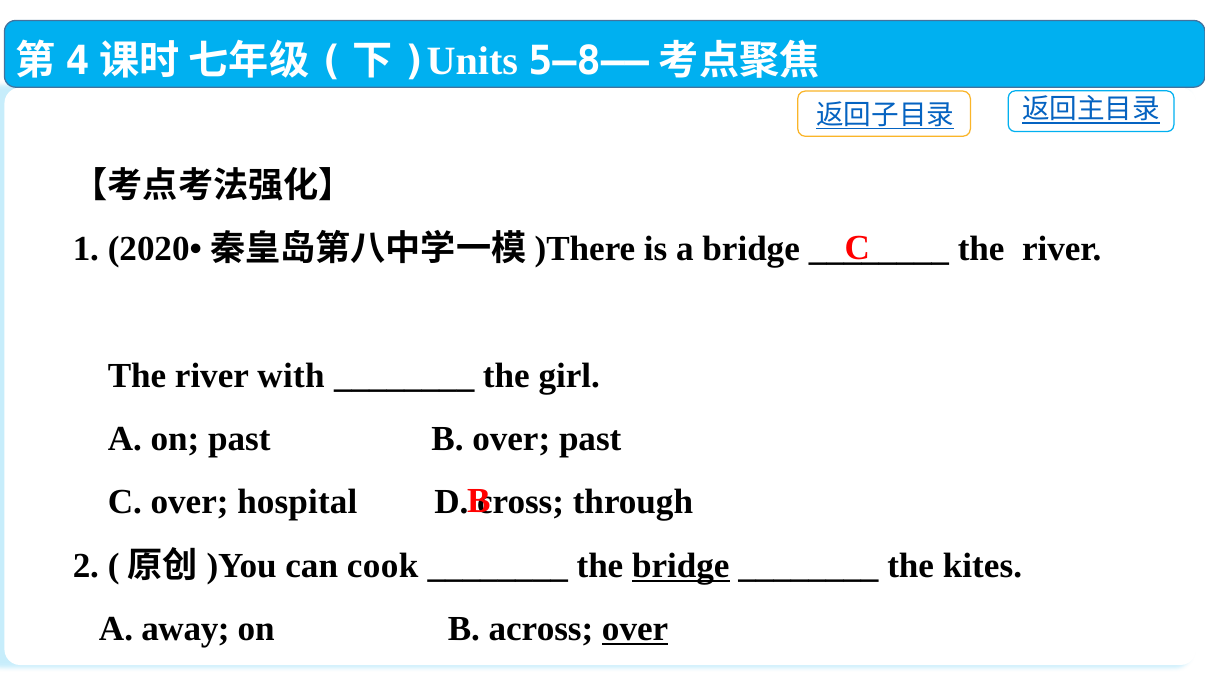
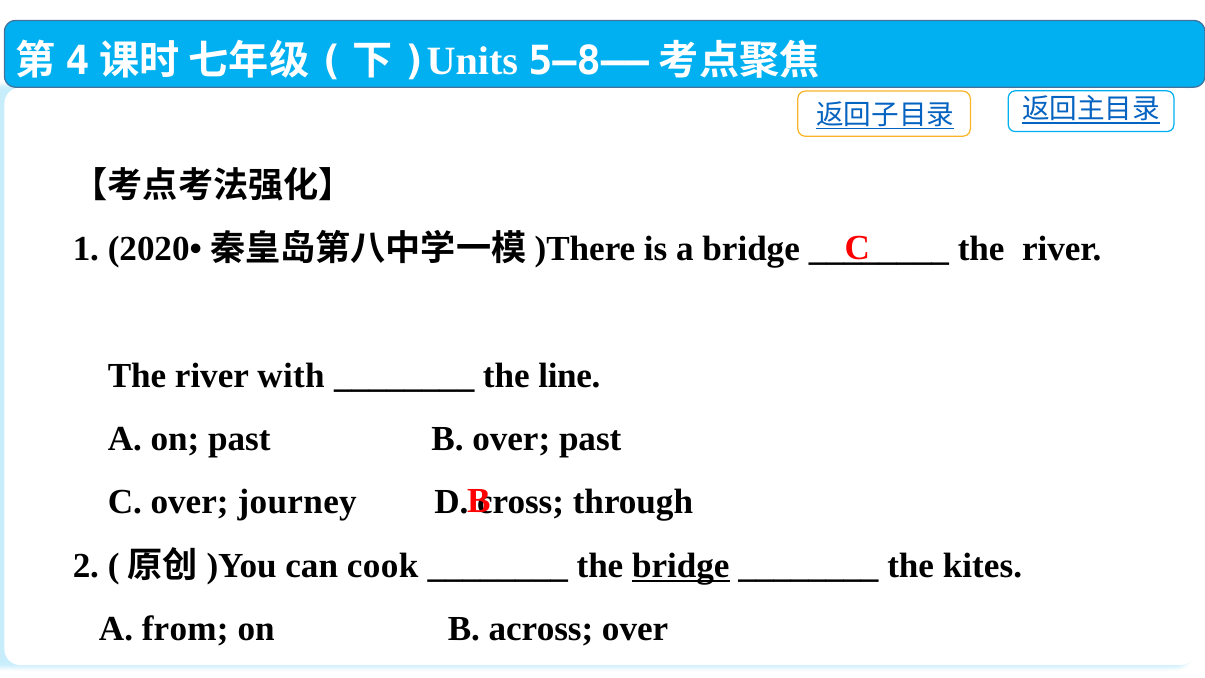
girl: girl -> line (569, 376)
hospital: hospital -> journey (297, 502)
away: away -> from (185, 629)
over underline: present -> none (635, 629)
